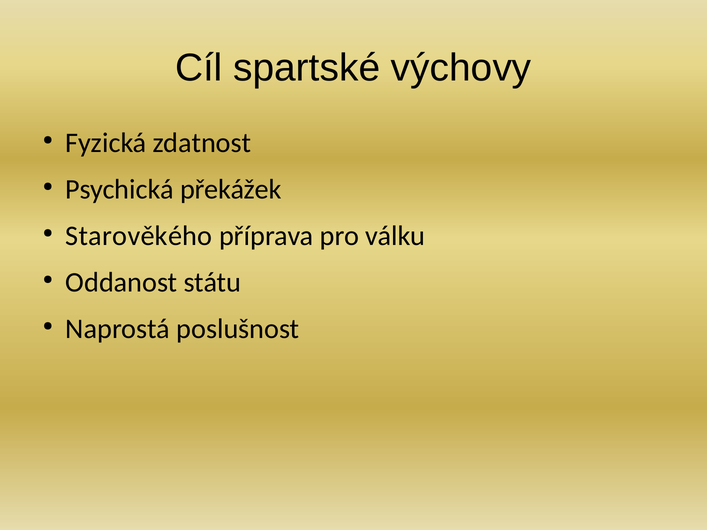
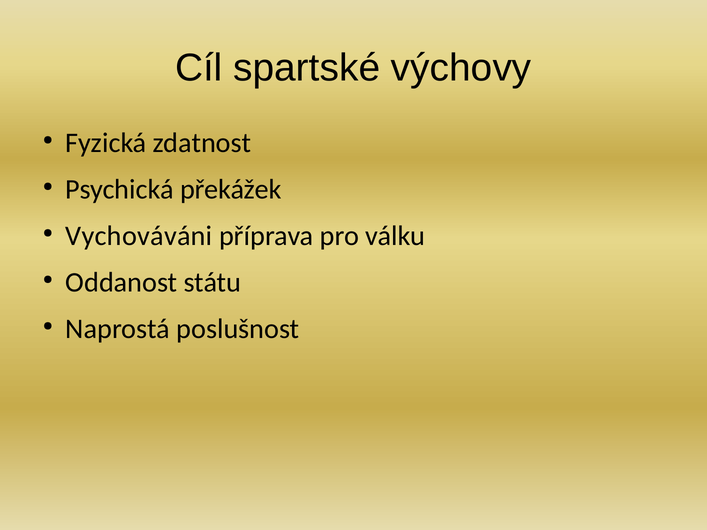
Starověkého: Starověkého -> Vychováváni (139, 236)
